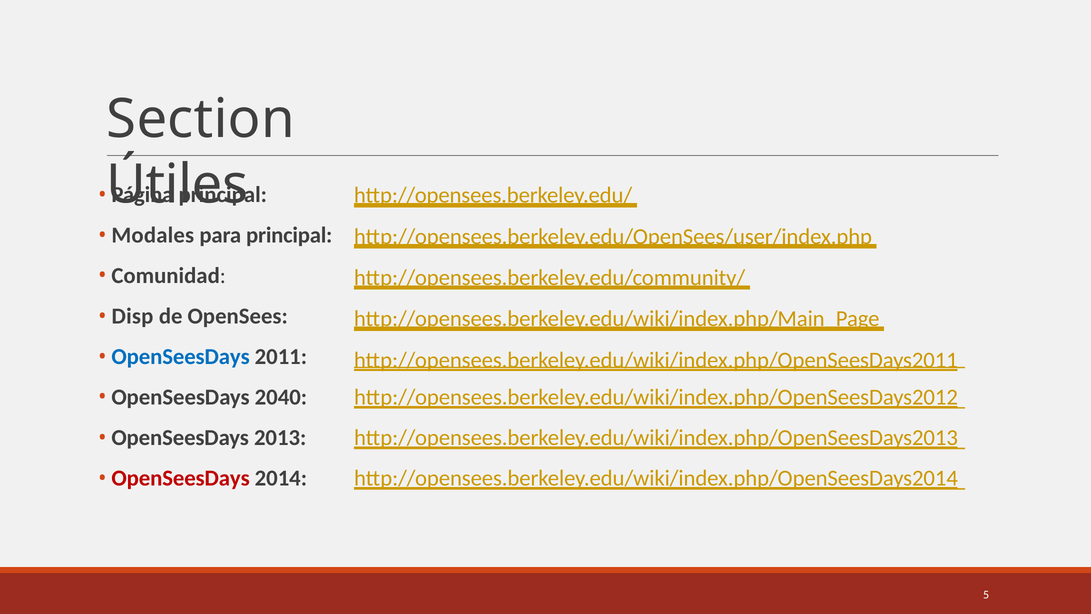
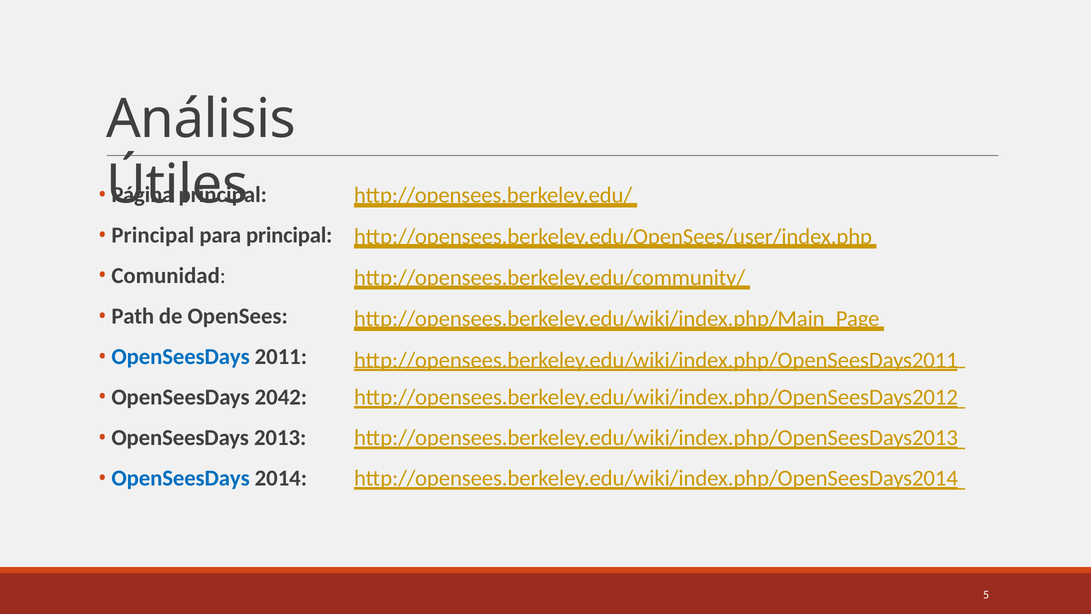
Section: Section -> Análisis (201, 119)
Modales: Modales -> Principal (153, 235)
Disp: Disp -> Path (133, 316)
2040: 2040 -> 2042 (281, 397)
OpenSeesDays colour: red -> blue (181, 478)
